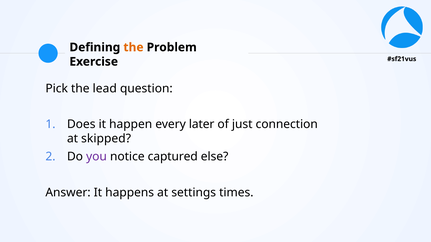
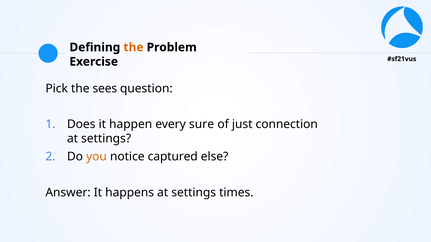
lead: lead -> sees (105, 89)
later: later -> sure (202, 125)
skipped: skipped -> settings (106, 139)
you colour: purple -> orange (96, 157)
